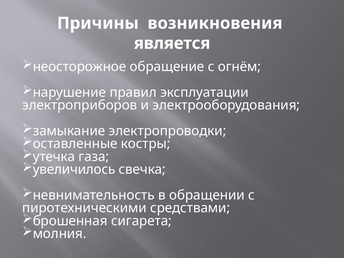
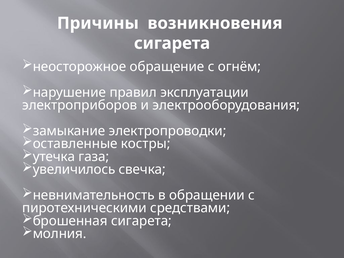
является: является -> сигарета (172, 43)
